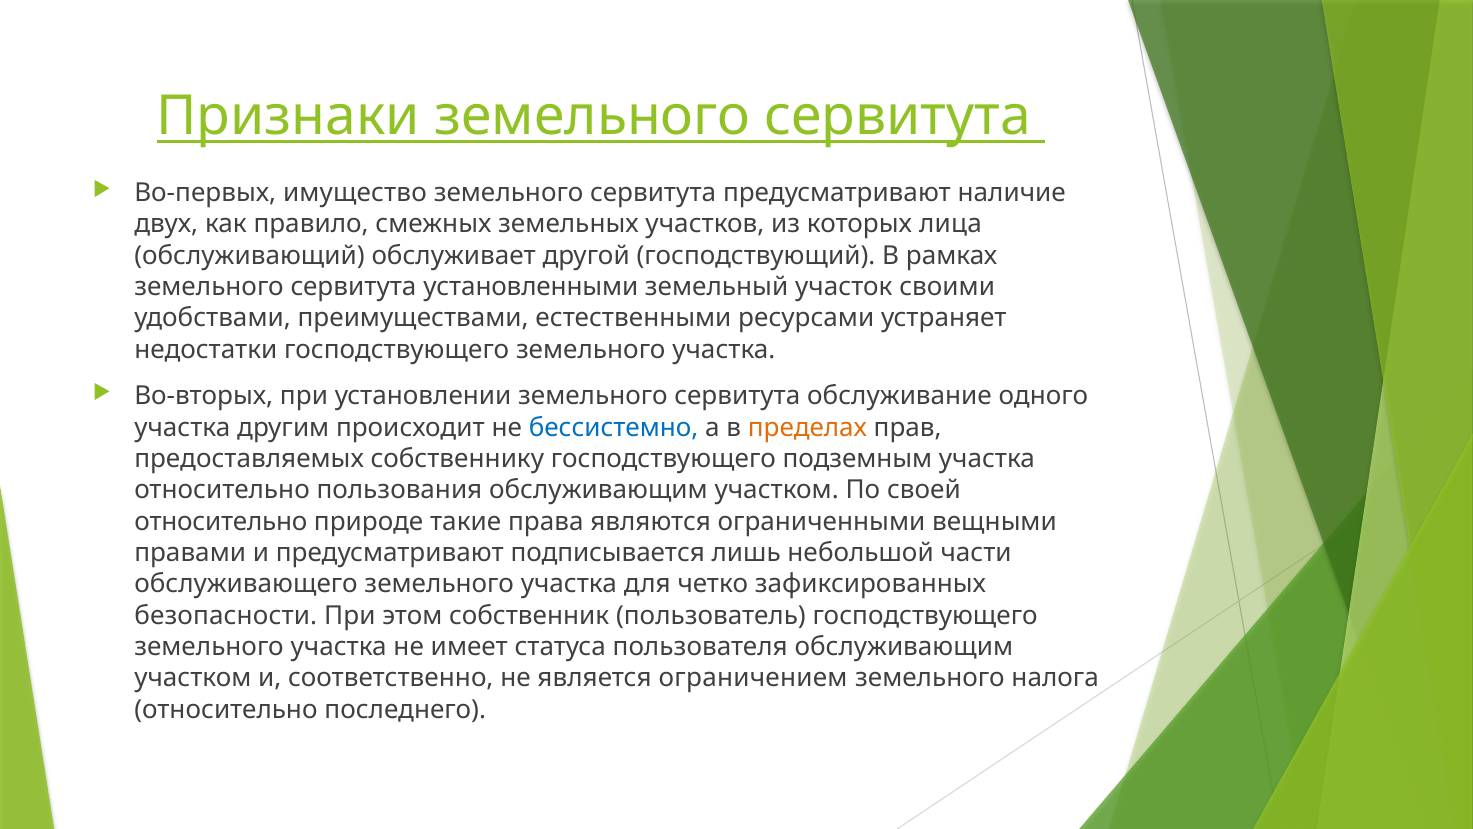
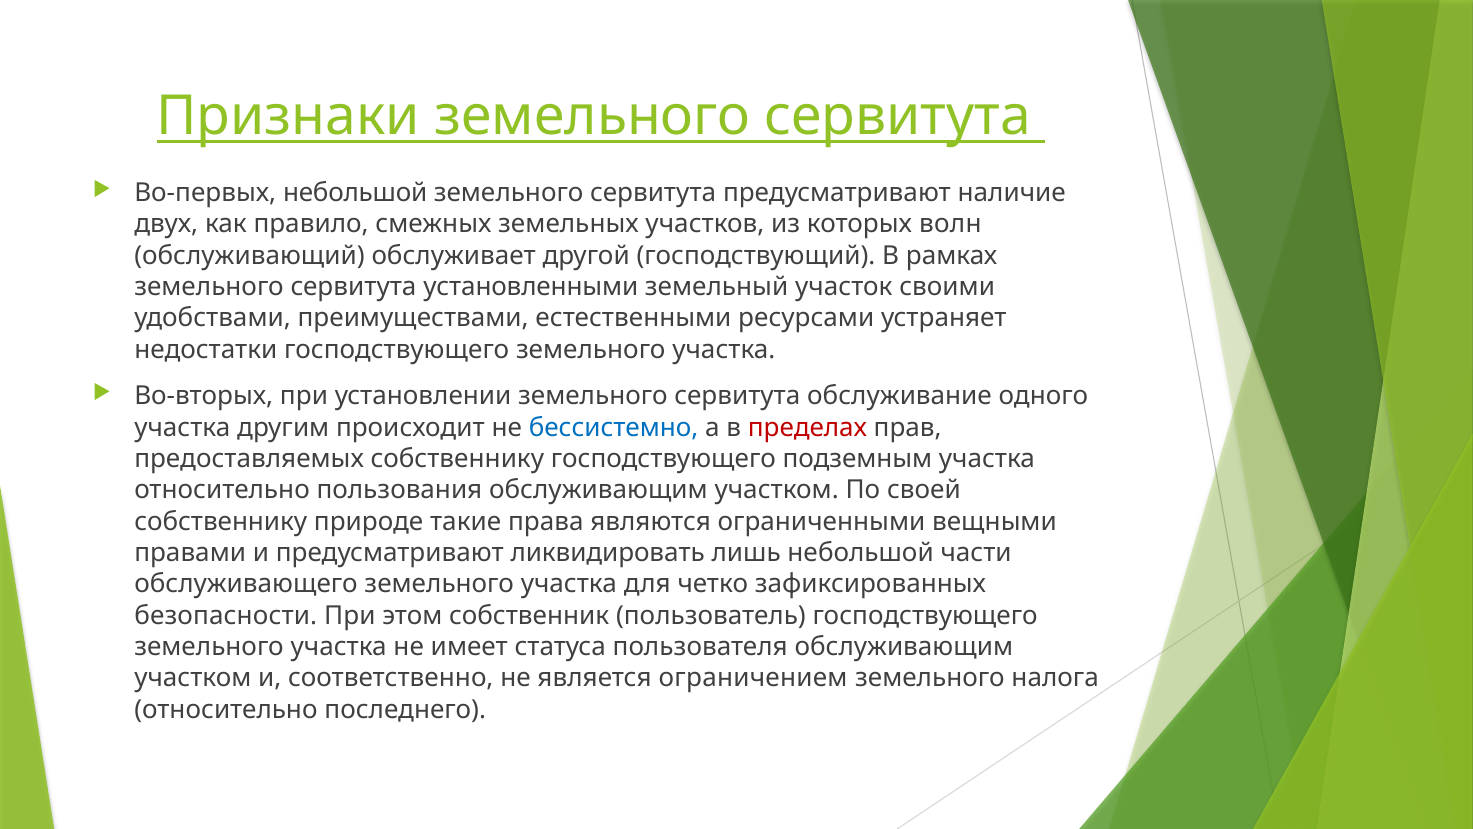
Во-первых имущество: имущество -> небольшой (355, 193)
лица: лица -> волн (950, 224)
пределах colour: orange -> red (807, 427)
относительно: относительно -> собственнику (221, 521)
подписывается: подписывается -> ликвидировать (608, 553)
